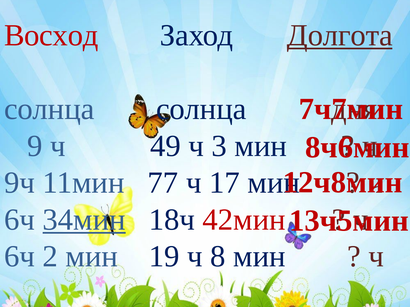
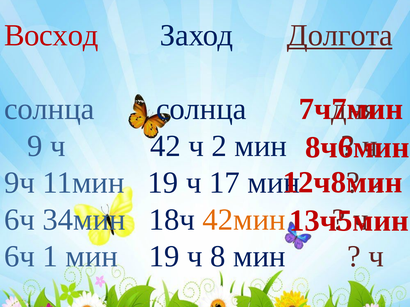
49: 49 -> 42 (165, 146)
3: 3 -> 2 (219, 146)
11мин 77: 77 -> 19 (163, 183)
34мин underline: present -> none (84, 220)
42мин colour: red -> orange (244, 220)
2: 2 -> 1 (50, 257)
